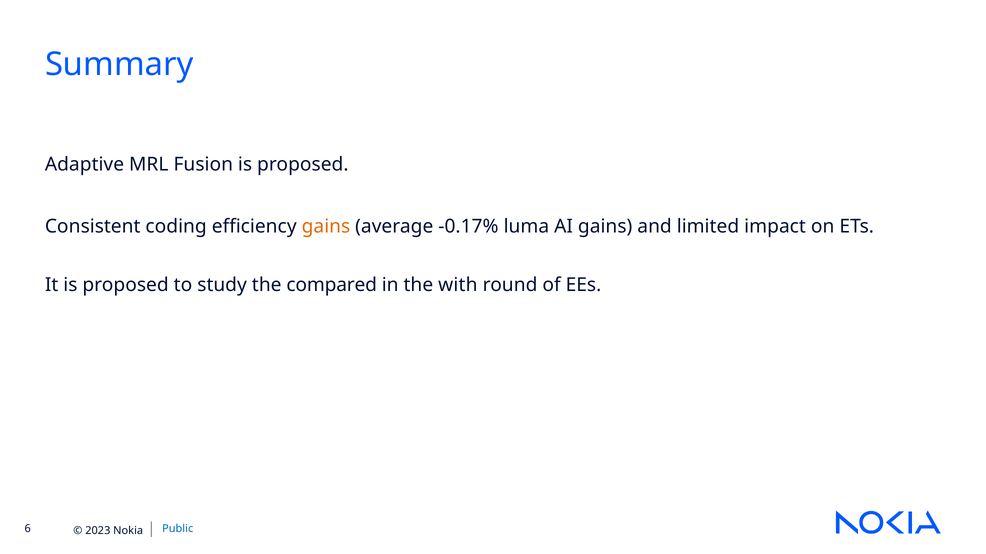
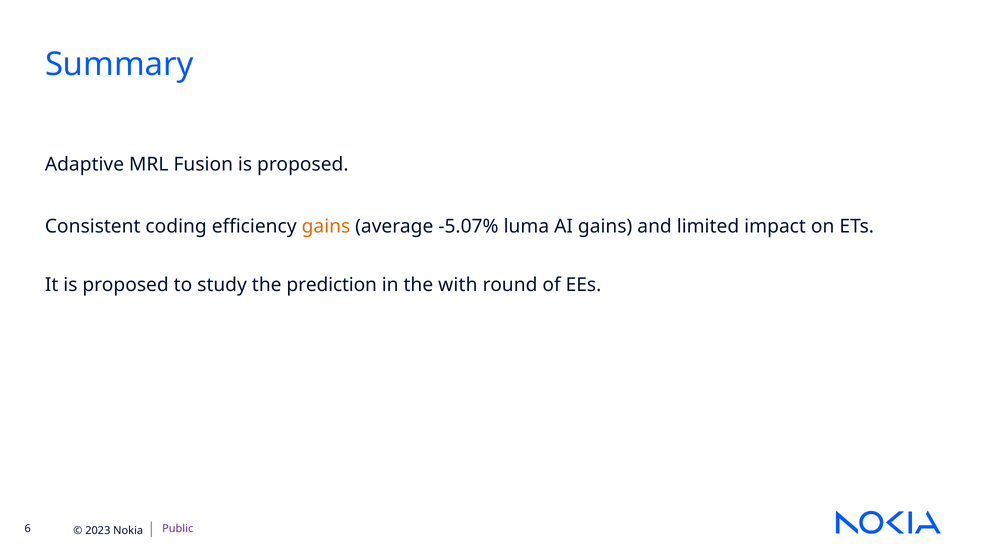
-0.17%: -0.17% -> -5.07% (468, 227)
compared: compared -> prediction (332, 285)
Public colour: blue -> purple (178, 529)
